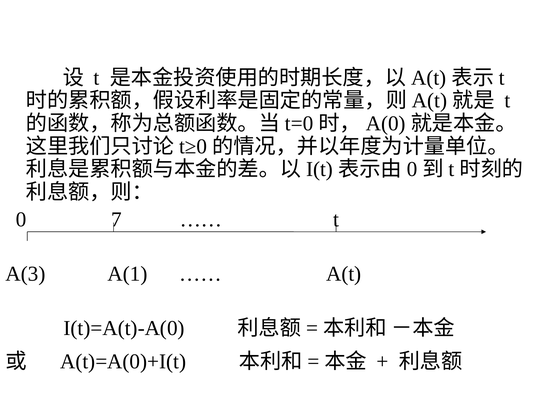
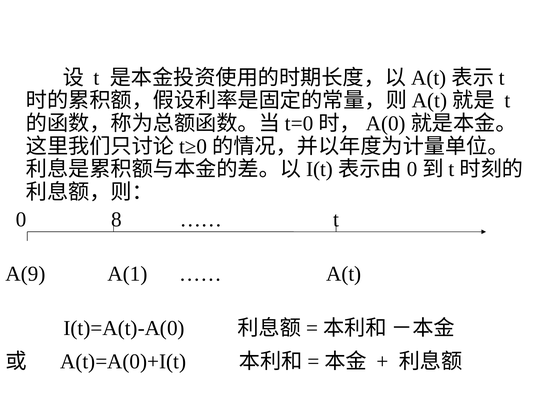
7: 7 -> 8 (116, 219)
A(3: A(3 -> A(9 (25, 274)
